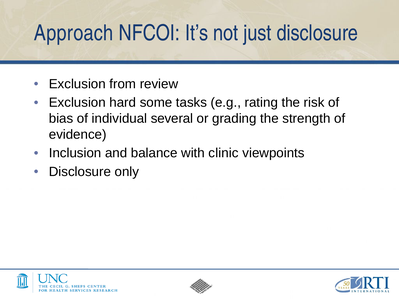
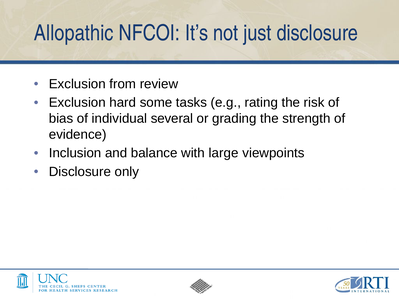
Approach: Approach -> Allopathic (74, 33)
clinic: clinic -> large (224, 153)
